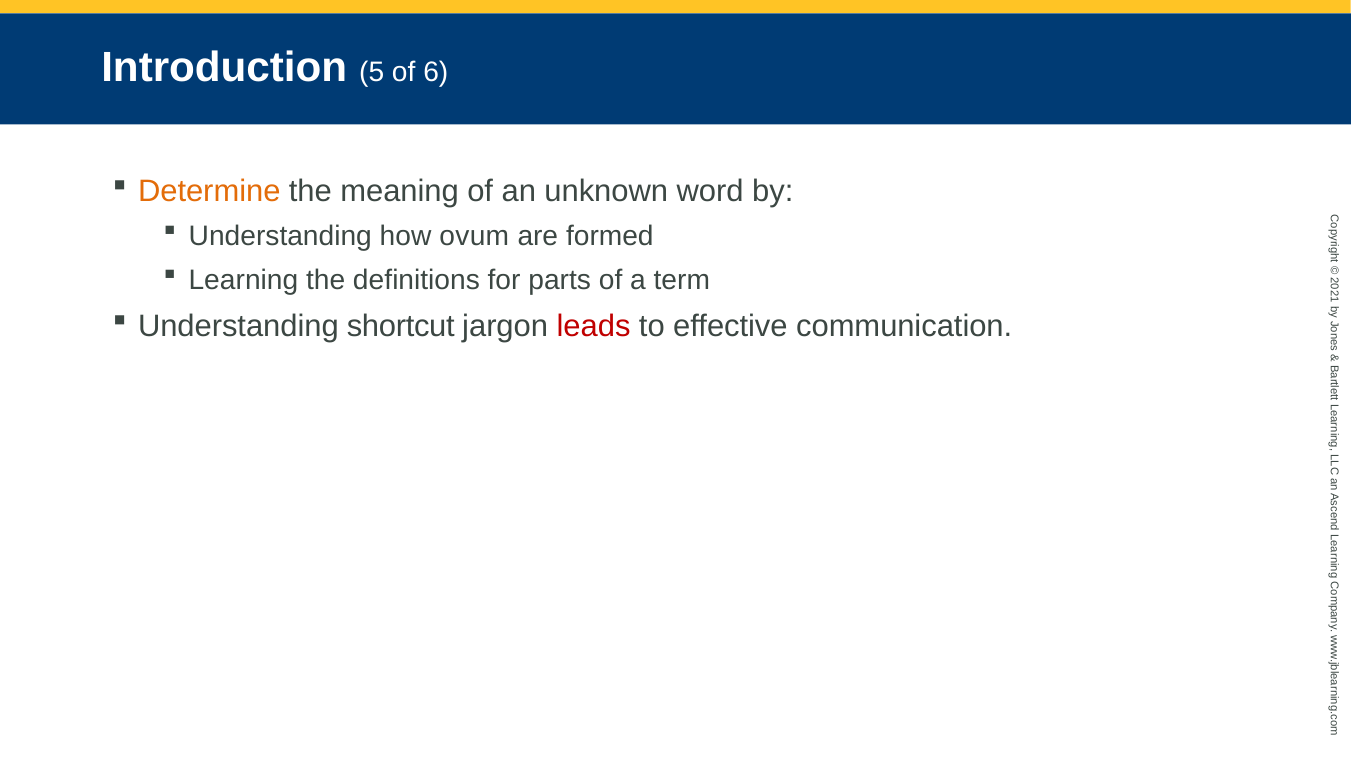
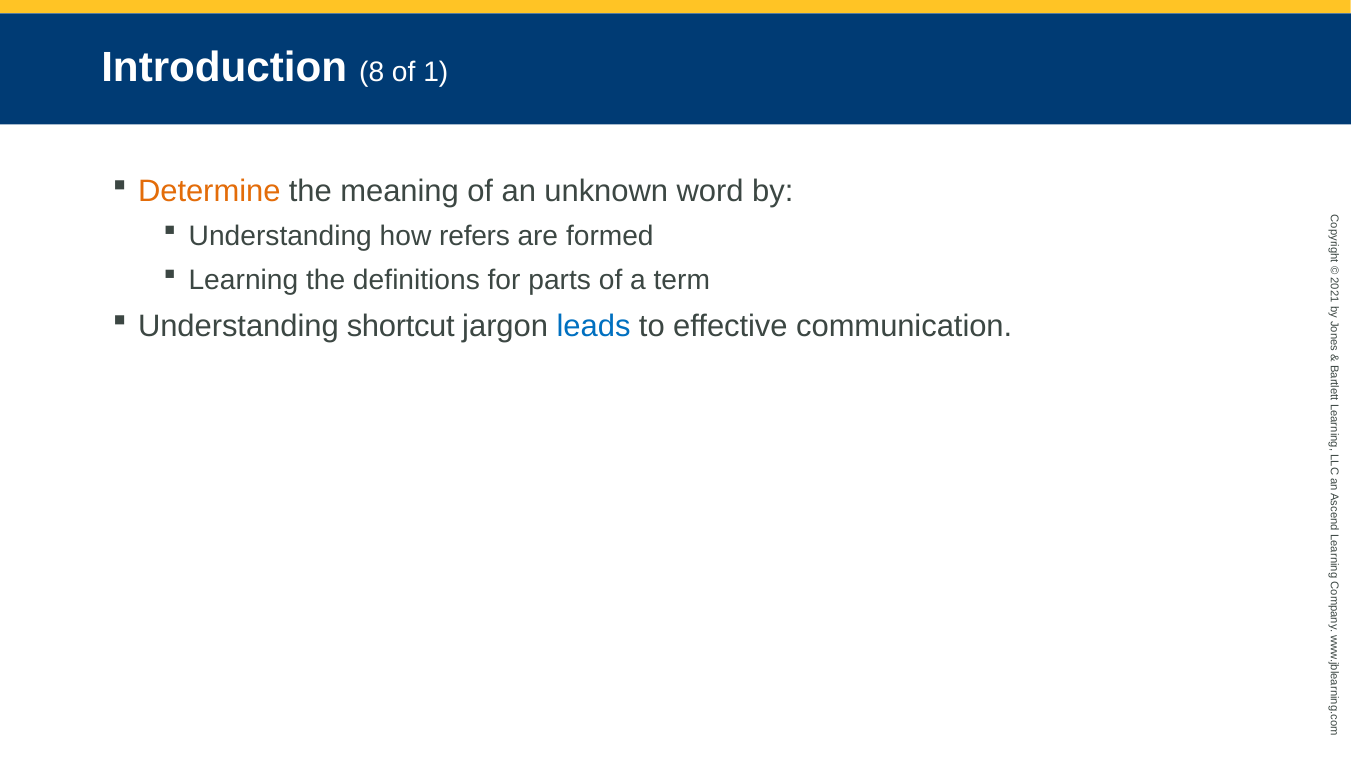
5: 5 -> 8 (372, 73)
of 6: 6 -> 1 (436, 73)
ovum: ovum -> refers (475, 236)
leads colour: red -> blue (594, 326)
